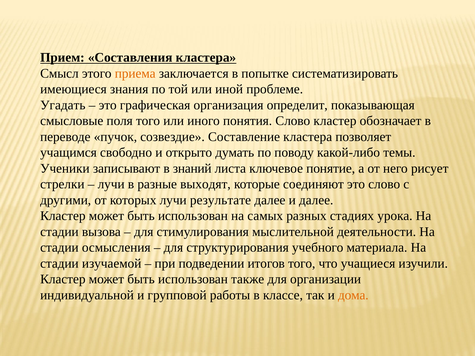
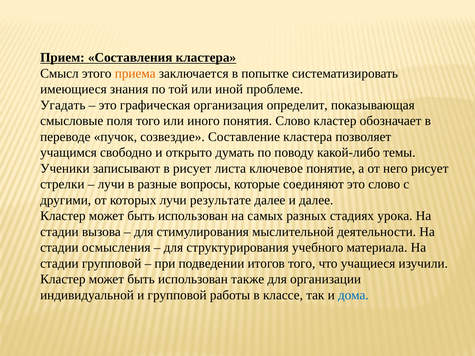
в знаний: знаний -> рисует (192, 169)
выходят: выходят -> вопросы (206, 184)
стадии изучаемой: изучаемой -> групповой (112, 264)
дома colour: orange -> blue (353, 295)
